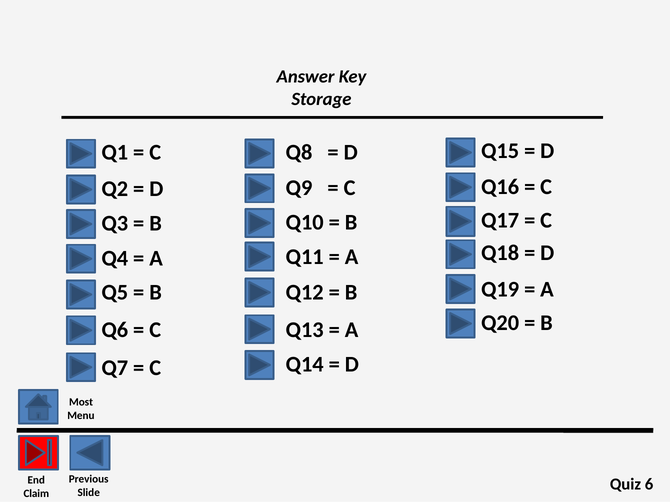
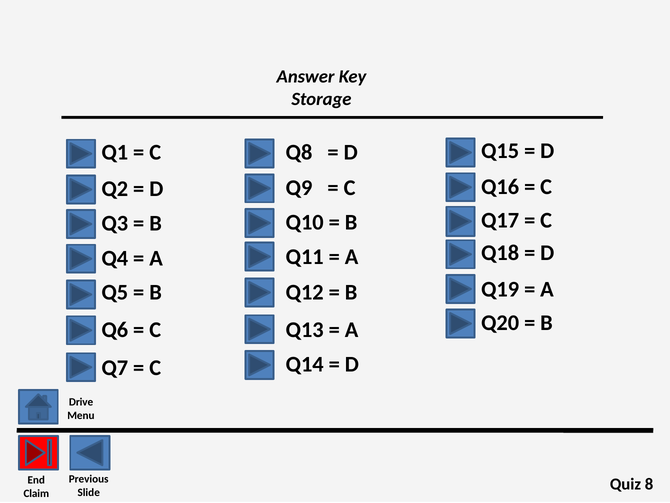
Most: Most -> Drive (81, 402)
6: 6 -> 8 (649, 483)
